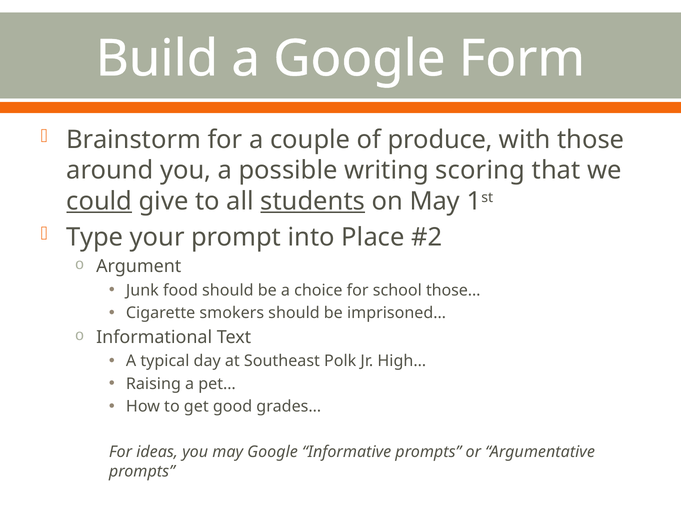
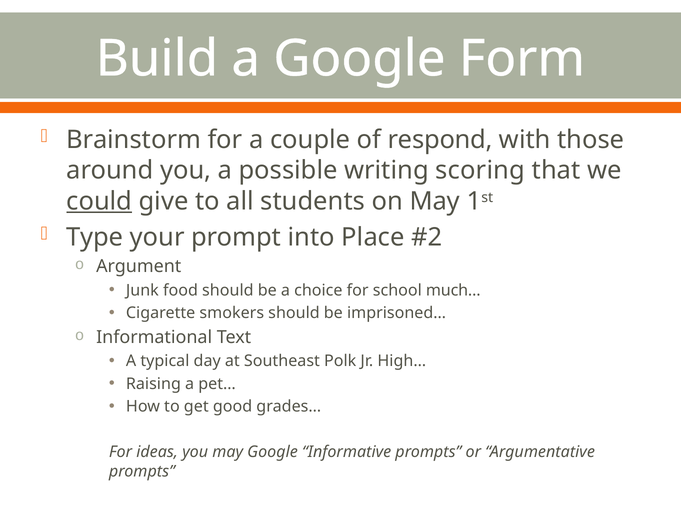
produce: produce -> respond (440, 140)
students underline: present -> none (313, 201)
those…: those… -> much… (453, 290)
